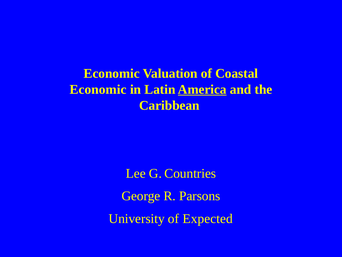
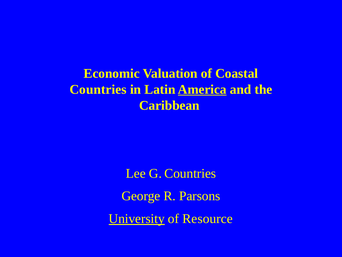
Economic: Economic -> Countries (98, 89)
University underline: none -> present (137, 218)
Expected: Expected -> Resource (208, 218)
